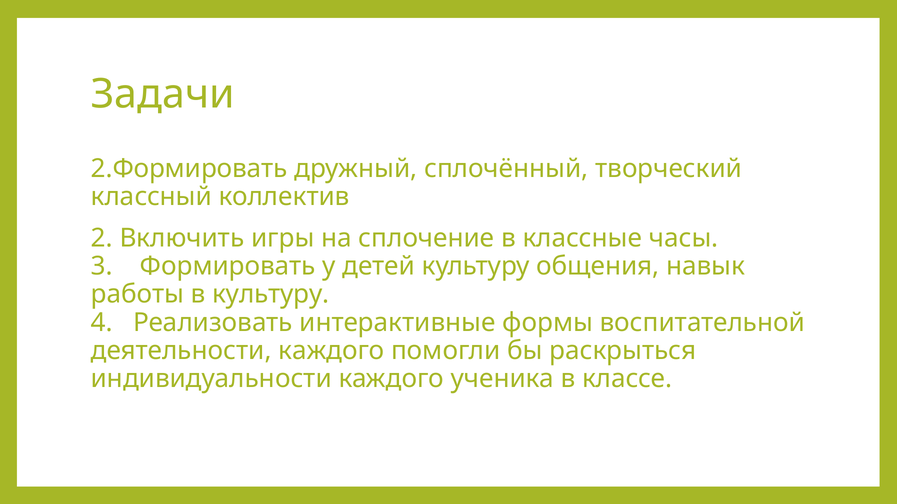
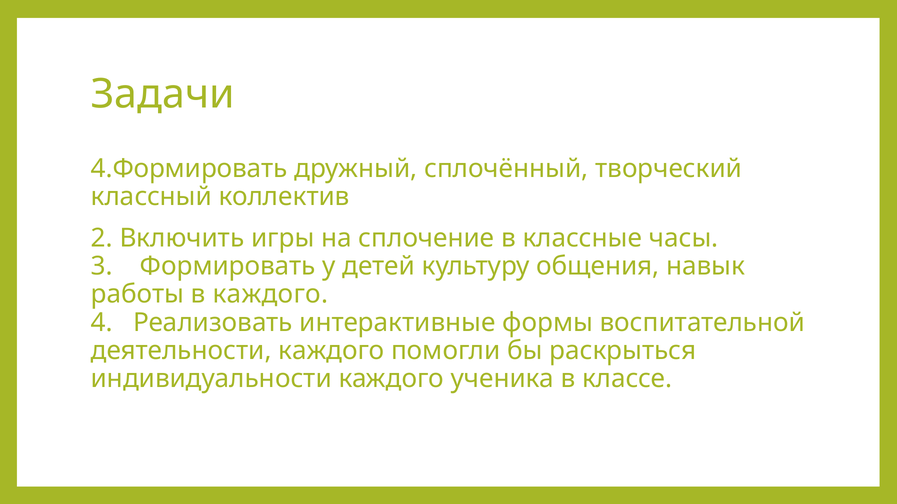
2.Формировать: 2.Формировать -> 4.Формировать (189, 169)
в культуру: культуру -> каждого (270, 295)
